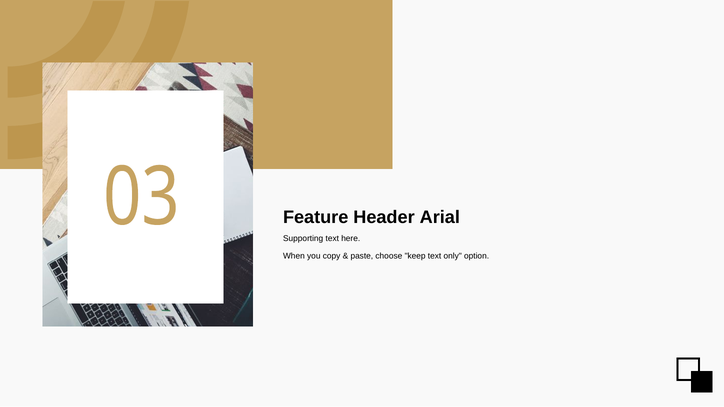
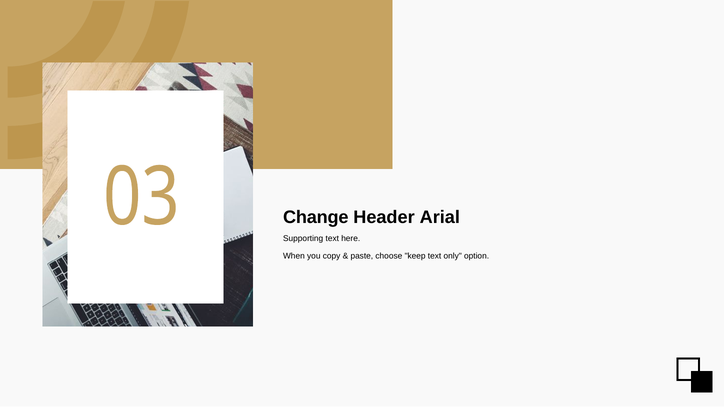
Feature: Feature -> Change (316, 218)
